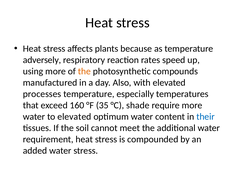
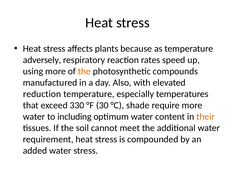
processes: processes -> reduction (42, 94)
160: 160 -> 330 (77, 105)
35: 35 -> 30 (102, 105)
to elevated: elevated -> including (74, 117)
their colour: blue -> orange (206, 117)
